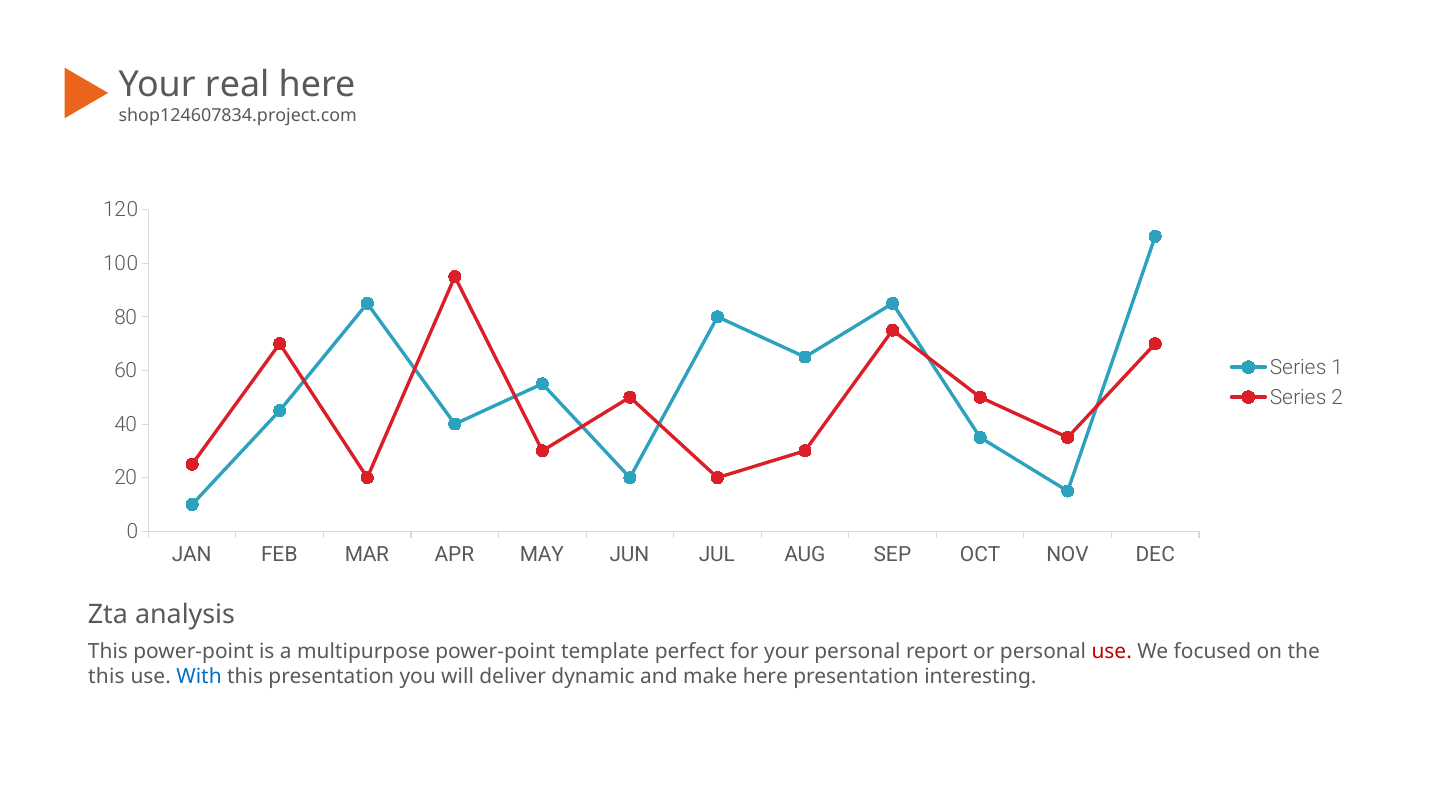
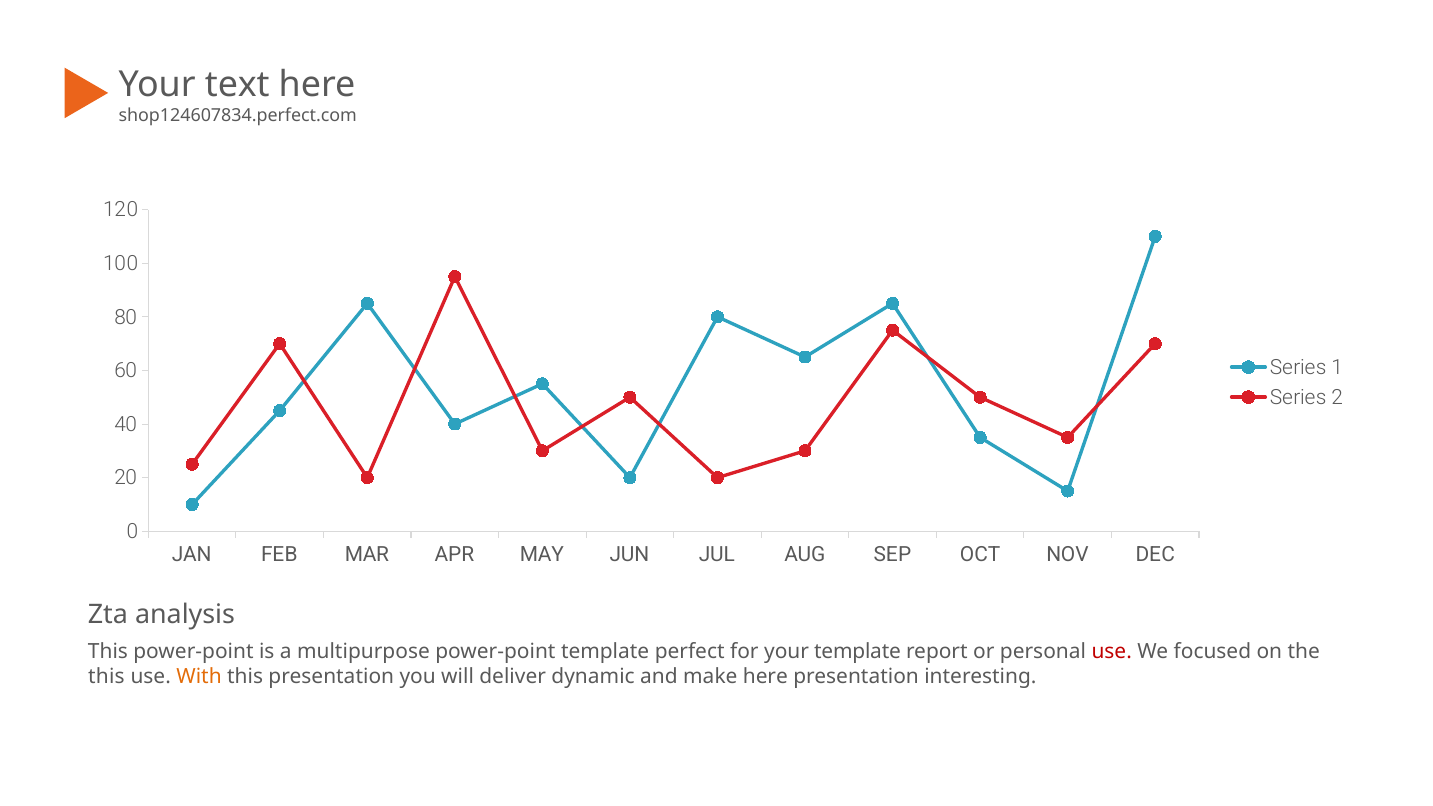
real: real -> text (237, 84)
shop124607834.project.com: shop124607834.project.com -> shop124607834.perfect.com (238, 115)
your personal: personal -> template (858, 651)
With colour: blue -> orange (199, 677)
